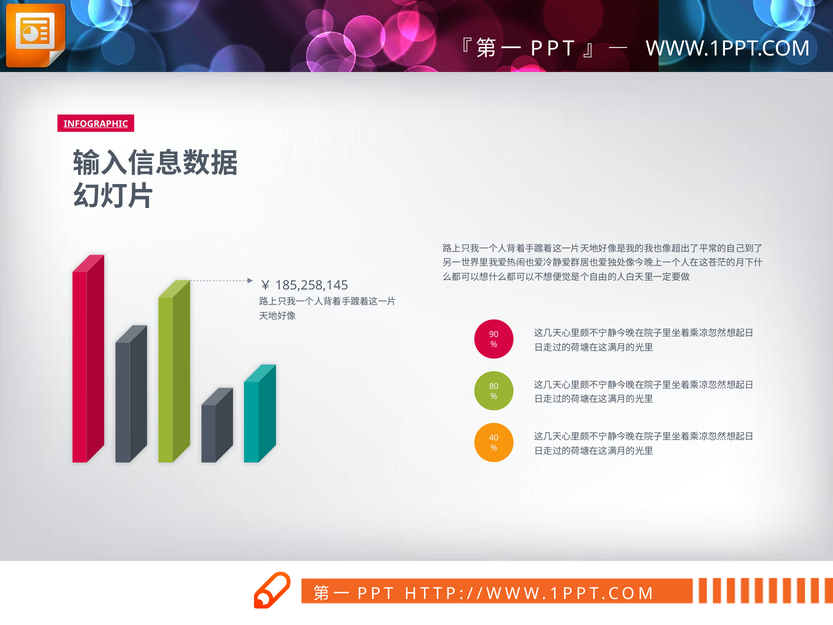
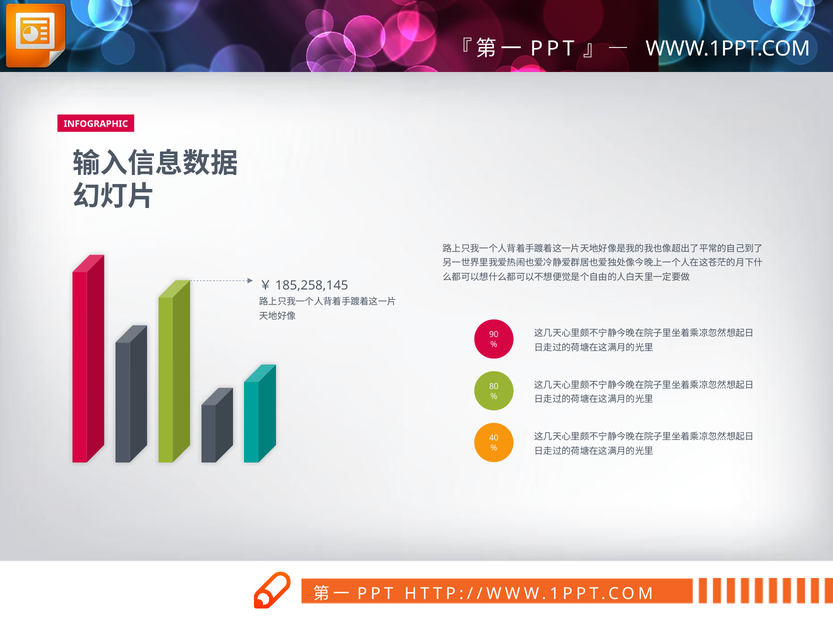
INFOGRAPHIC underline: present -> none (96, 124)
